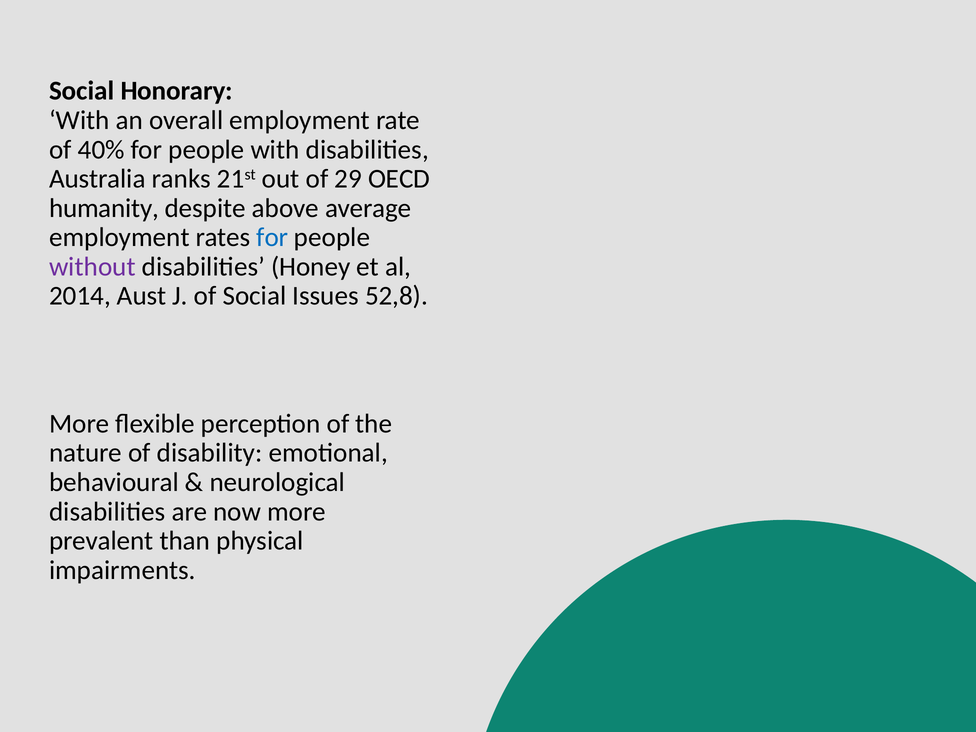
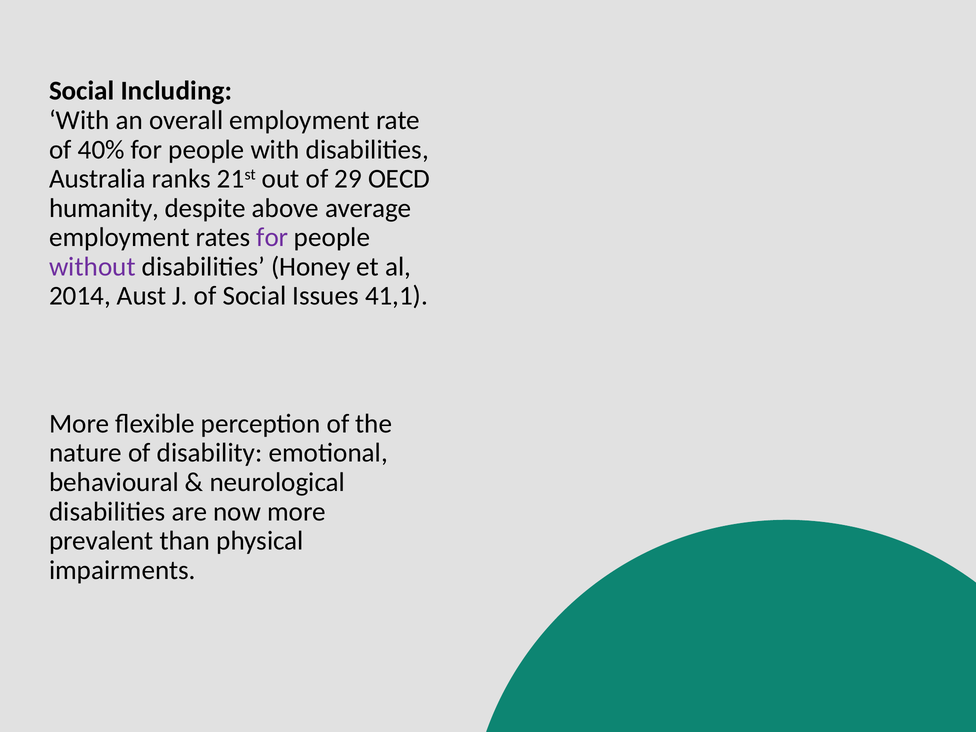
Honorary: Honorary -> Including (176, 91)
for colour: blue -> purple (272, 237)
52,8: 52,8 -> 41,1 (397, 296)
